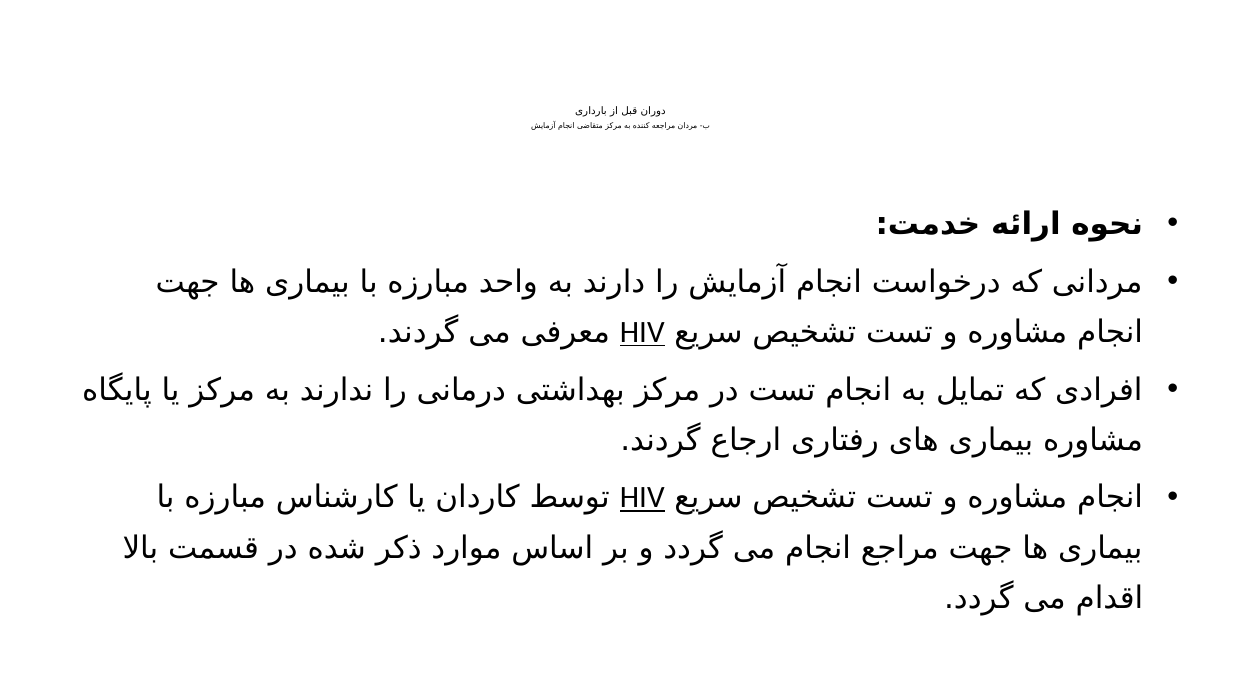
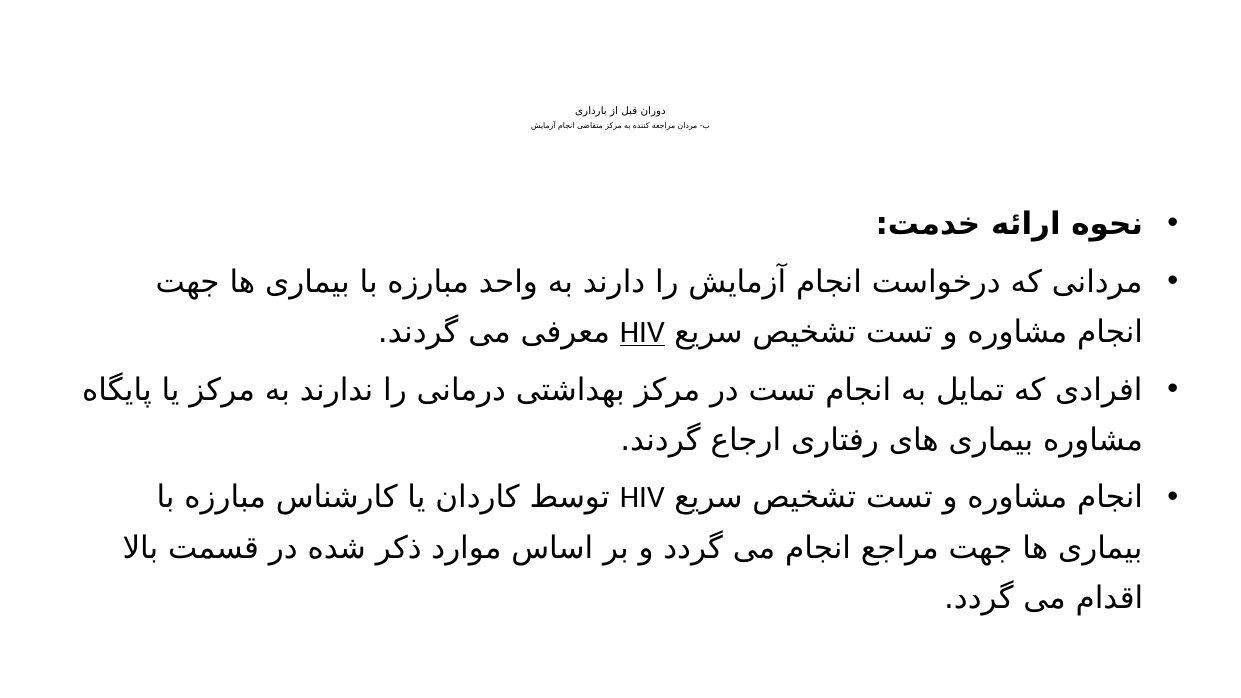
HIV underline: present -> none (642, 498)
